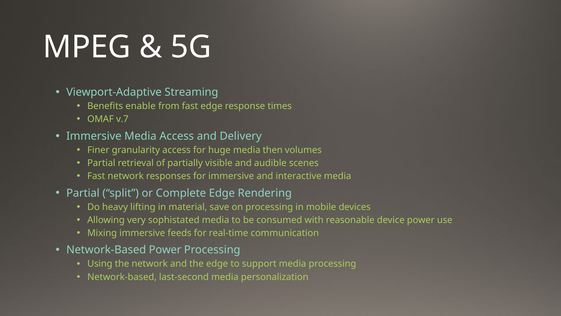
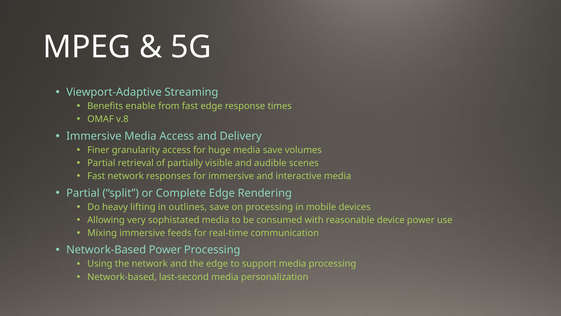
v.7: v.7 -> v.8 (122, 119)
media then: then -> save (273, 150)
material: material -> outlines (188, 207)
